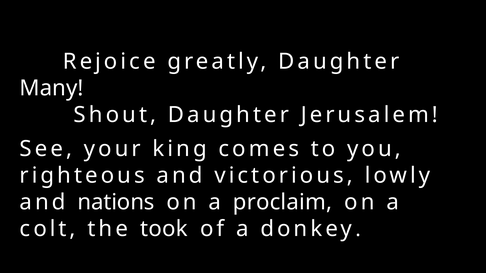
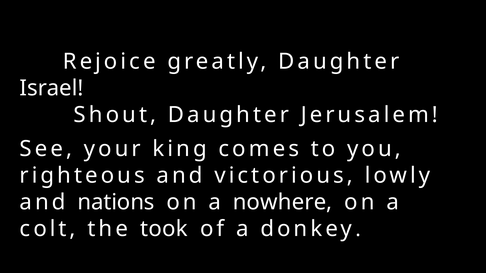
Many: Many -> Israel (52, 88)
proclaim: proclaim -> nowhere (283, 202)
